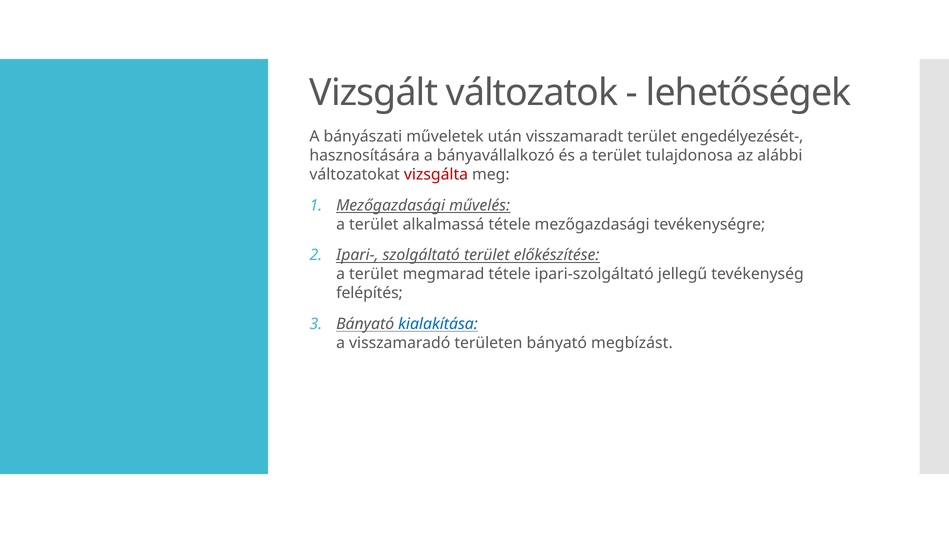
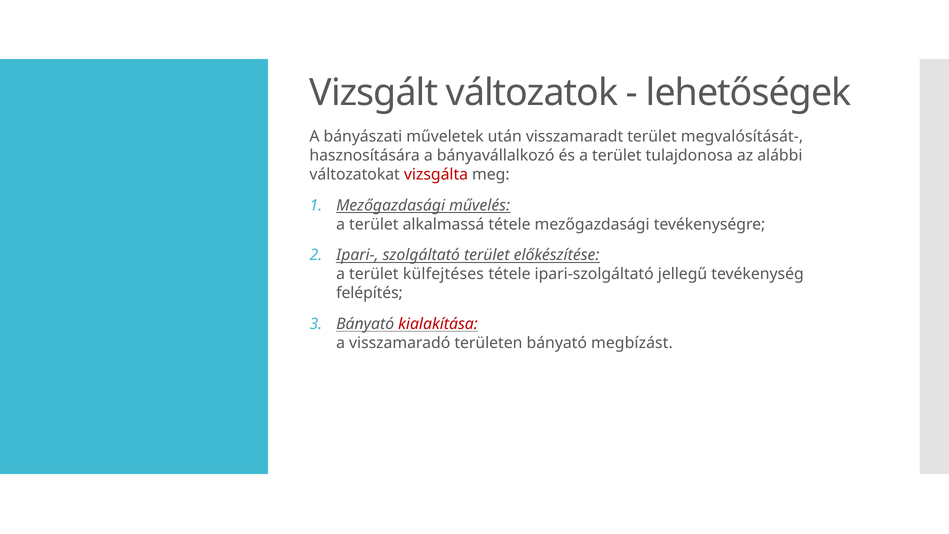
engedélyezését-: engedélyezését- -> megvalósítását- (742, 137)
megmarad: megmarad -> külfejtéses (443, 274)
kialakítása colour: blue -> red (438, 324)
